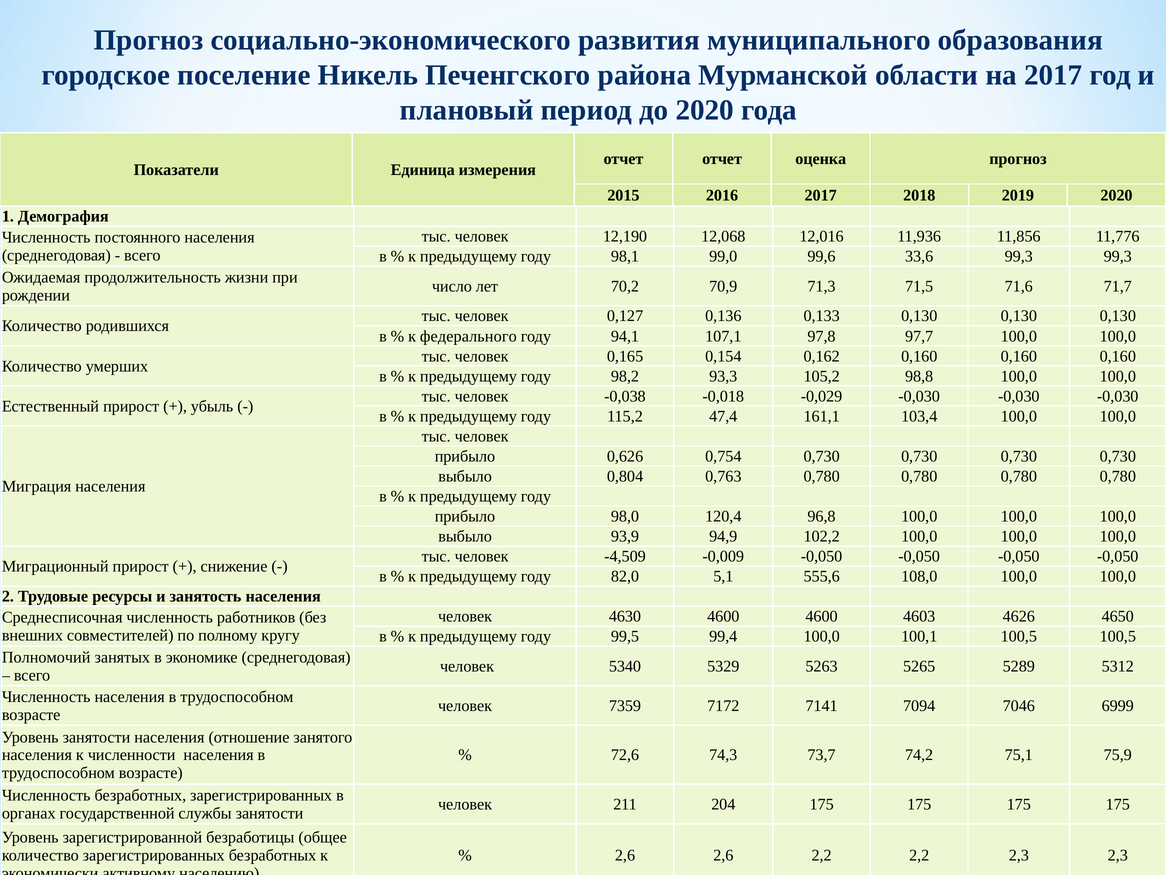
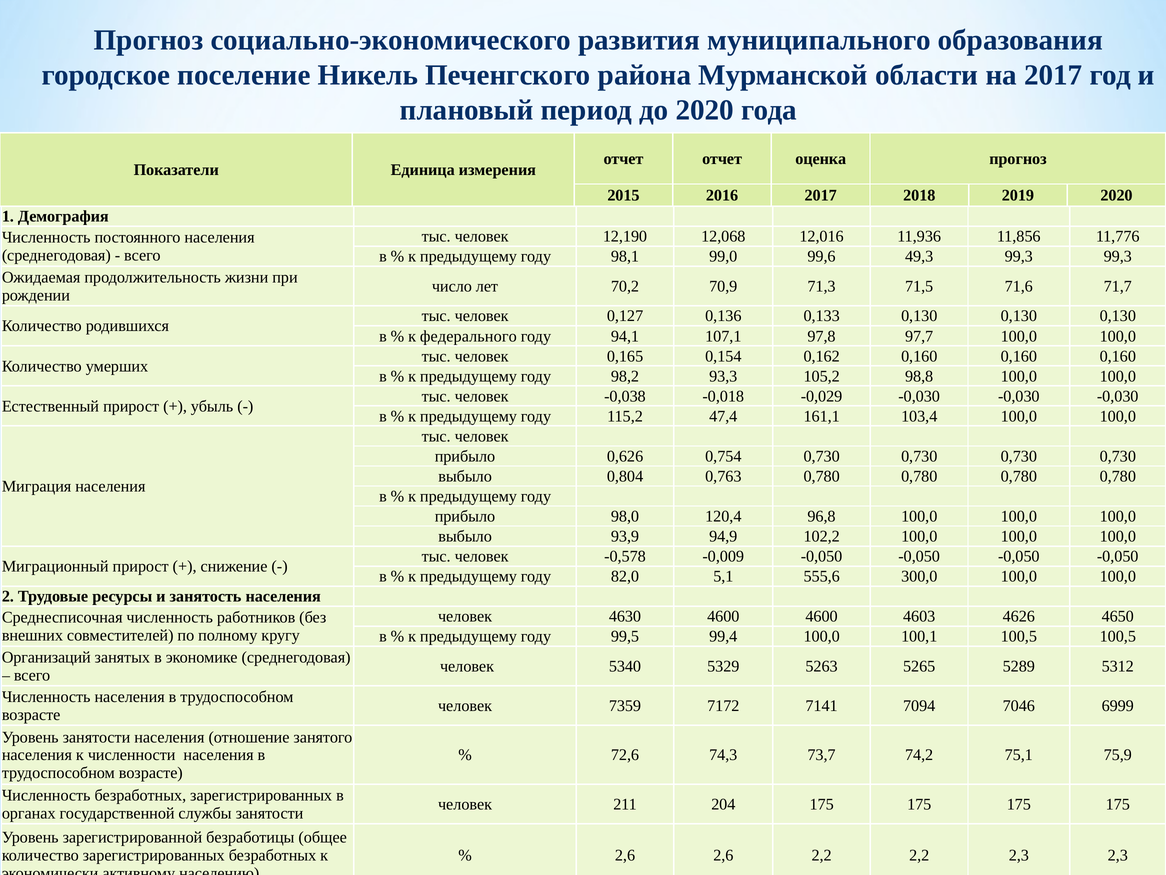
33,6: 33,6 -> 49,3 (919, 256)
-4,509: -4,509 -> -0,578 (625, 556)
108,0: 108,0 -> 300,0 (919, 576)
Полномочий: Полномочий -> Организаций (46, 657)
